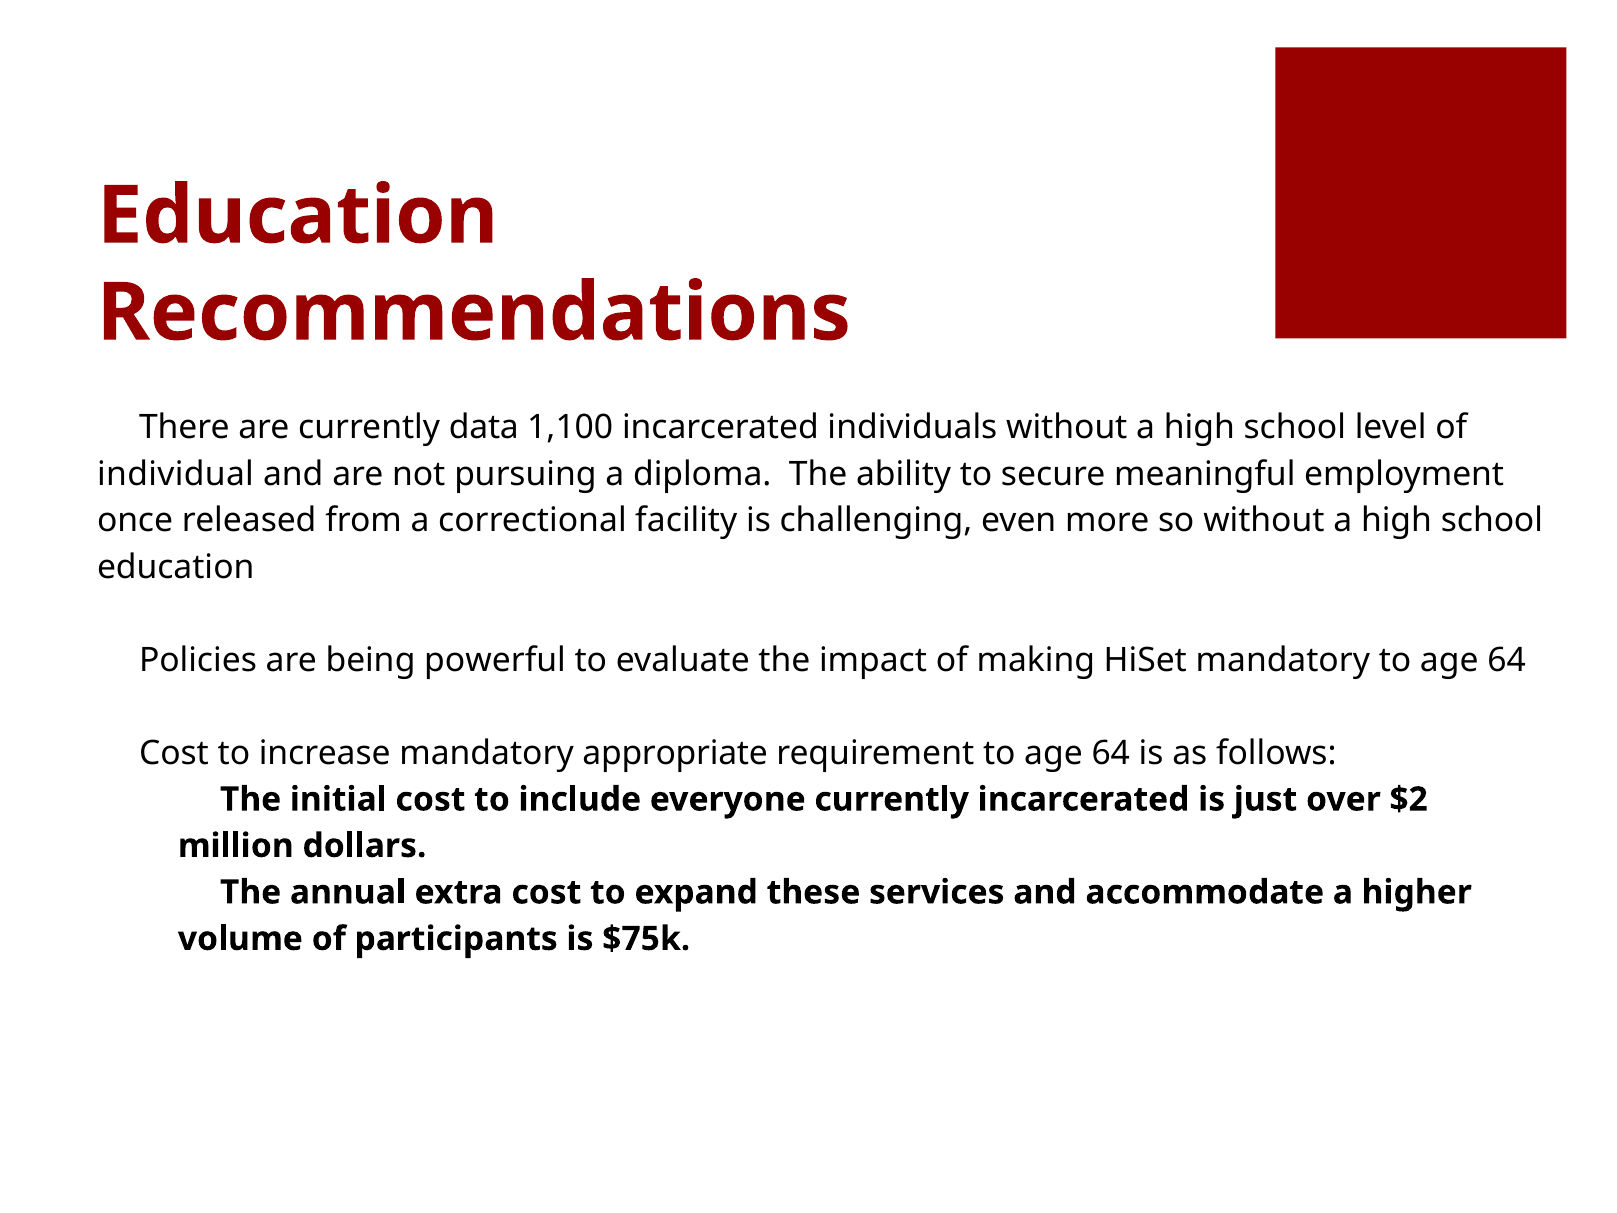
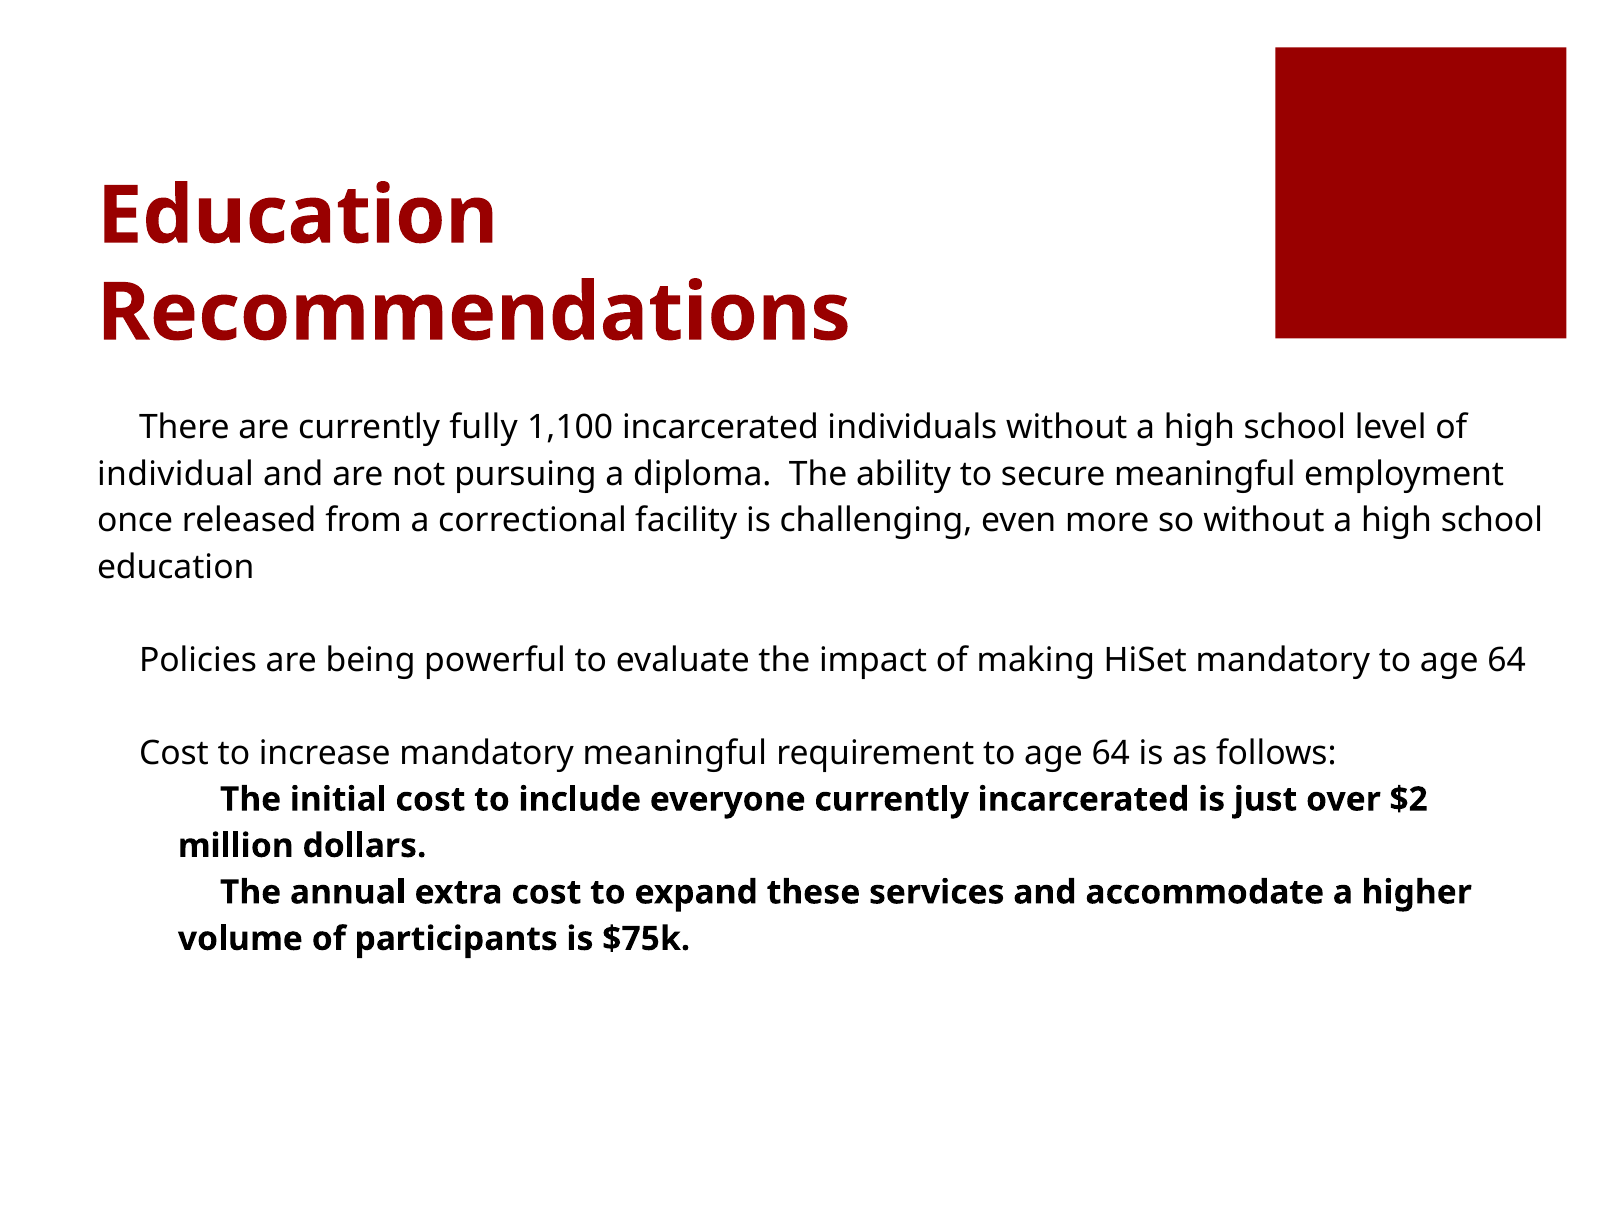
data: data -> fully (484, 427)
mandatory appropriate: appropriate -> meaningful (675, 753)
